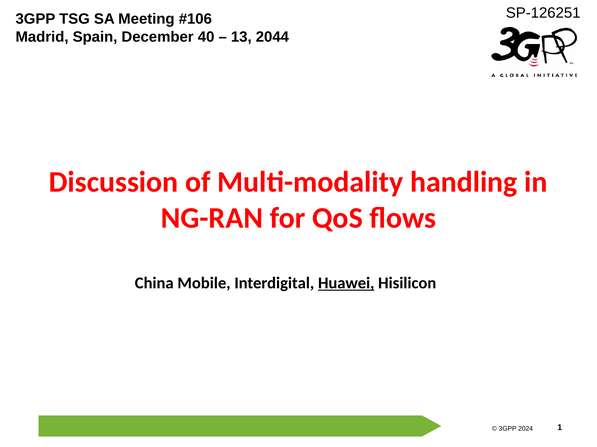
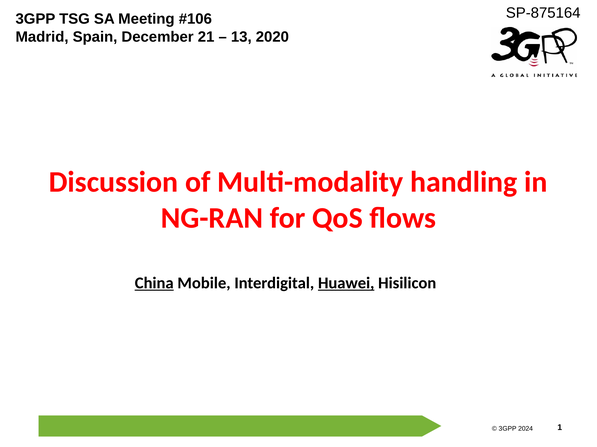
SP-126251: SP-126251 -> SP-875164 (543, 13)
40: 40 -> 21 (206, 37)
2044: 2044 -> 2020 (272, 37)
China underline: none -> present (154, 283)
